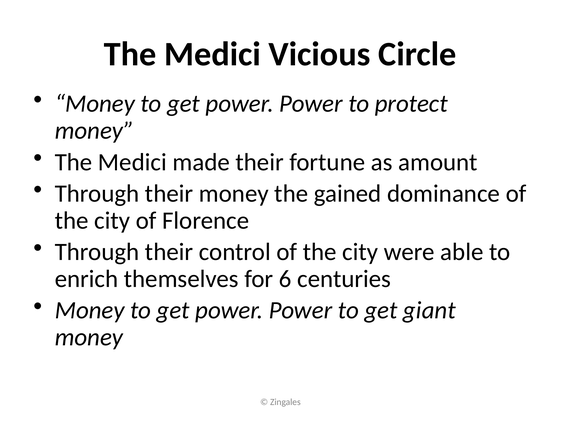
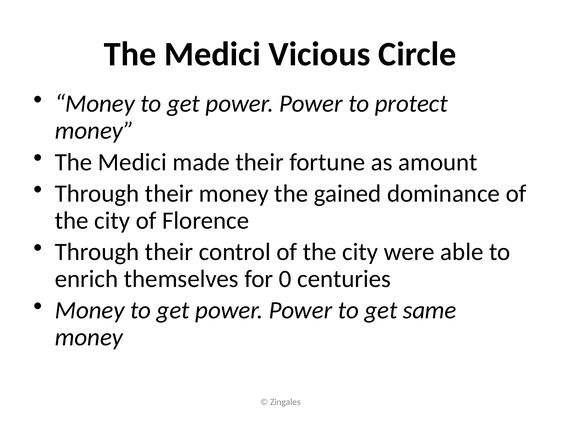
6: 6 -> 0 (285, 279)
giant: giant -> same (430, 310)
